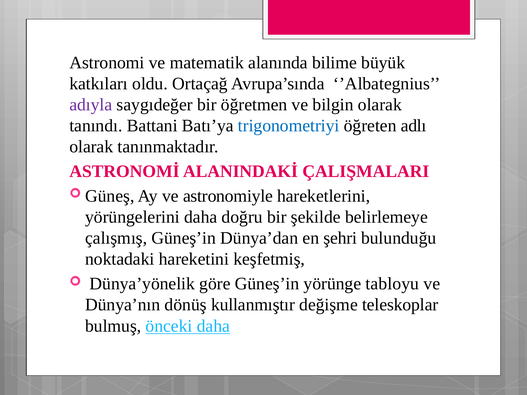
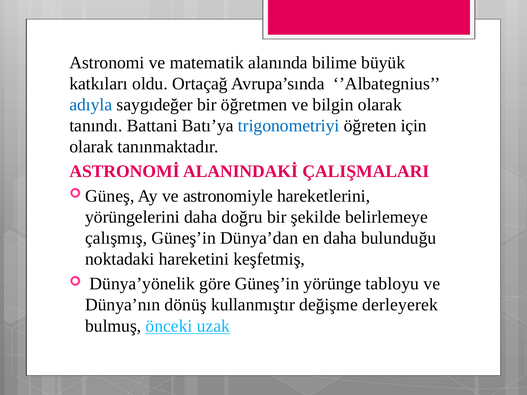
adıyla colour: purple -> blue (91, 105)
adlı: adlı -> için (414, 126)
en şehri: şehri -> daha (340, 238)
teleskoplar: teleskoplar -> derleyerek (400, 305)
önceki daha: daha -> uzak (213, 326)
